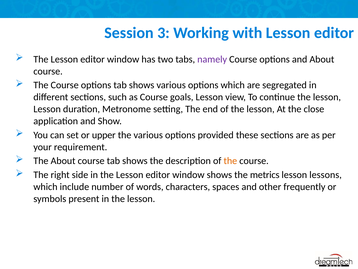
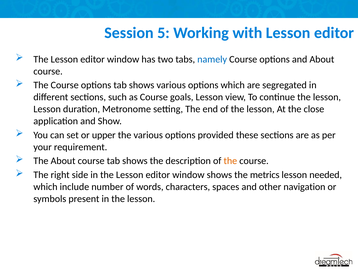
3: 3 -> 5 (164, 33)
namely colour: purple -> blue (212, 59)
lessons: lessons -> needed (326, 175)
frequently: frequently -> navigation (304, 186)
